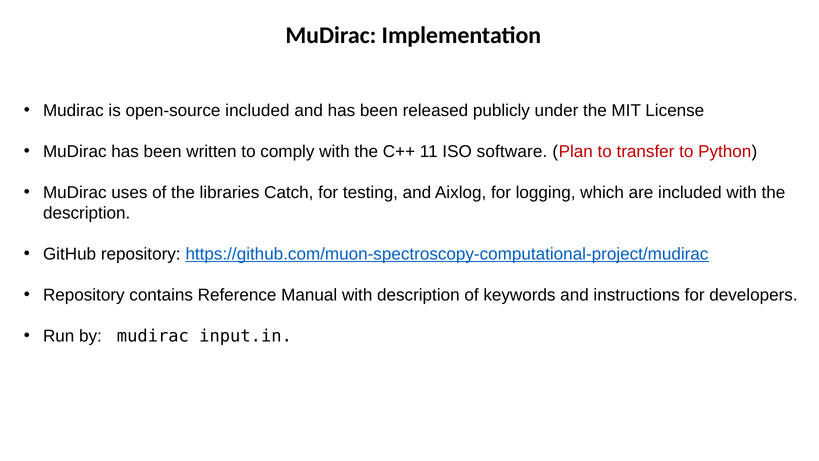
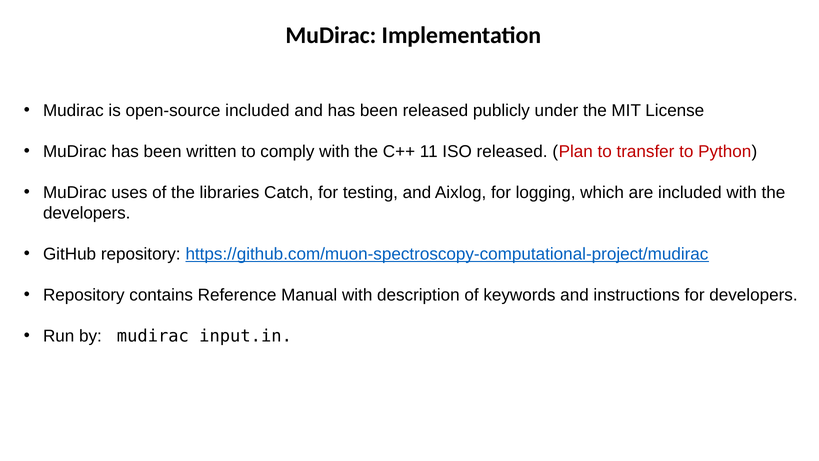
ISO software: software -> released (512, 151)
description: description -> developers (87, 213)
